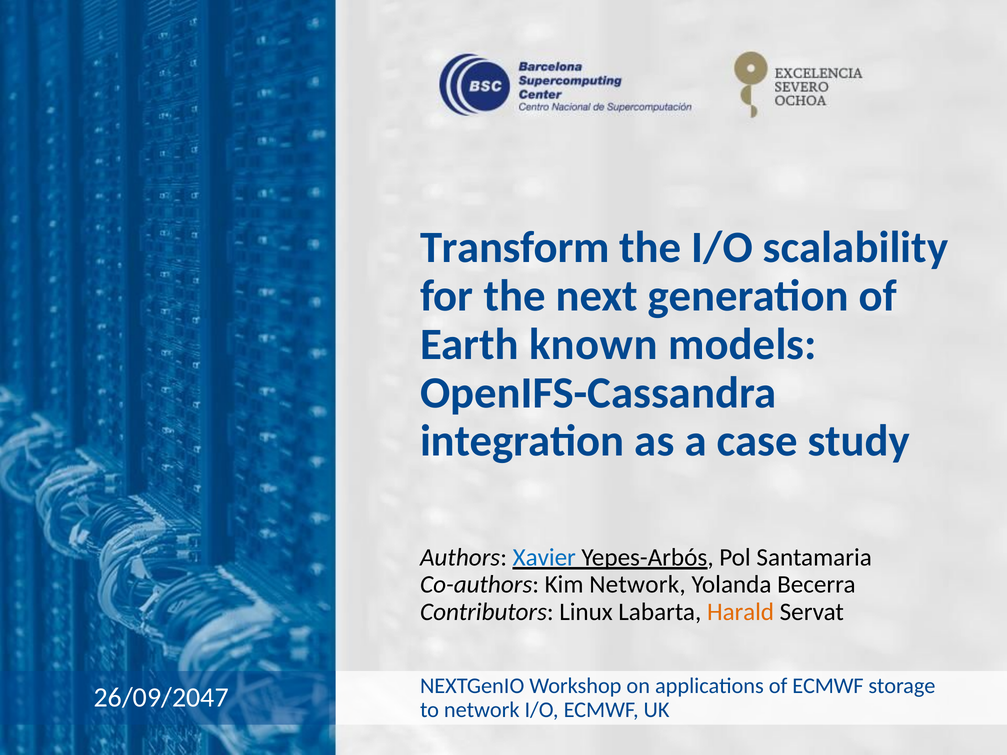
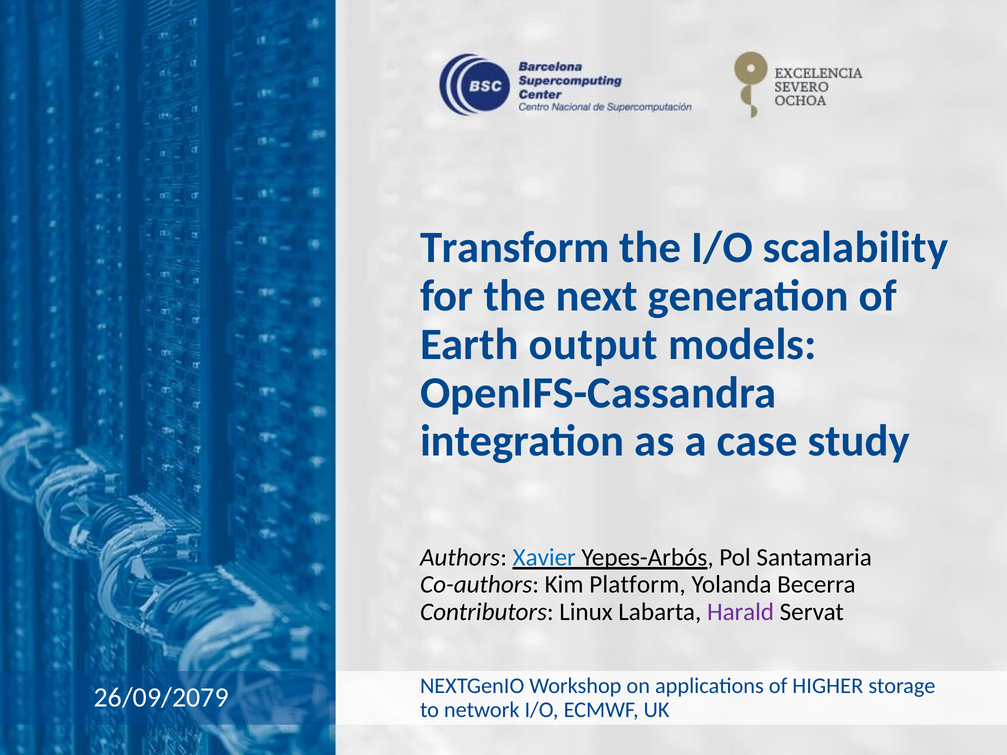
known: known -> output (593, 345)
Kim Network: Network -> Platform (638, 585)
Harald colour: orange -> purple (741, 612)
26/09/2047: 26/09/2047 -> 26/09/2079 (161, 698)
of ECMWF: ECMWF -> HIGHER (828, 686)
